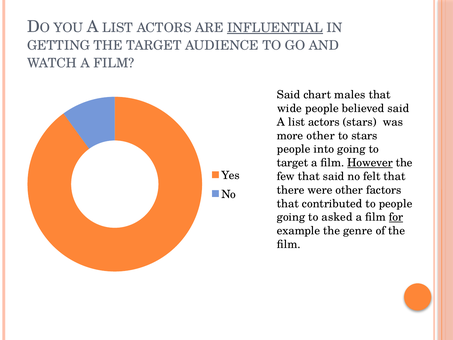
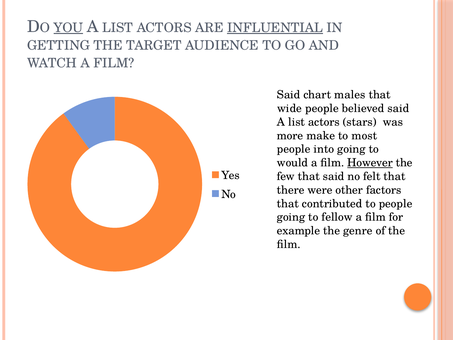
YOU underline: none -> present (68, 28)
more other: other -> make (321, 135)
to stars: stars -> most (364, 135)
target: target -> would (292, 163)
asked: asked -> fellow (337, 217)
for underline: present -> none (396, 217)
